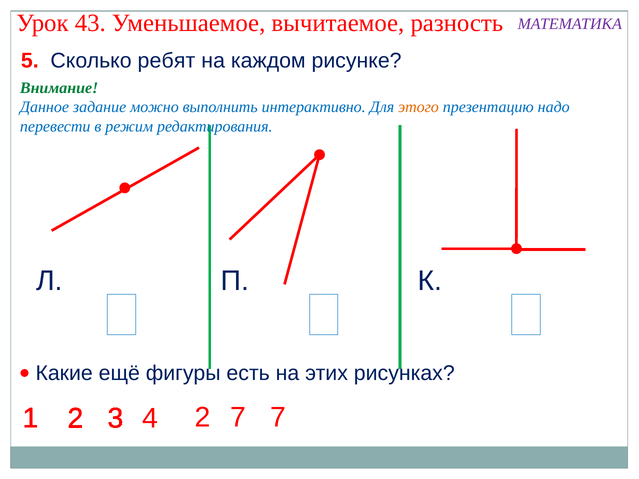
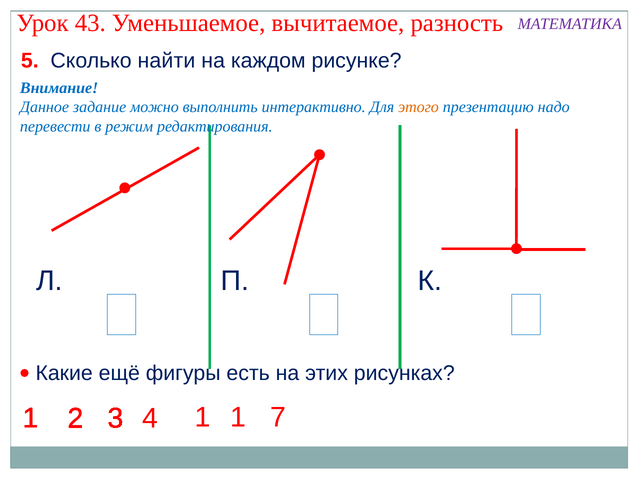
ребят: ребят -> найти (166, 61)
Внимание colour: green -> blue (59, 88)
7: 7 -> 1 (238, 418)
2: 2 -> 1 (203, 418)
